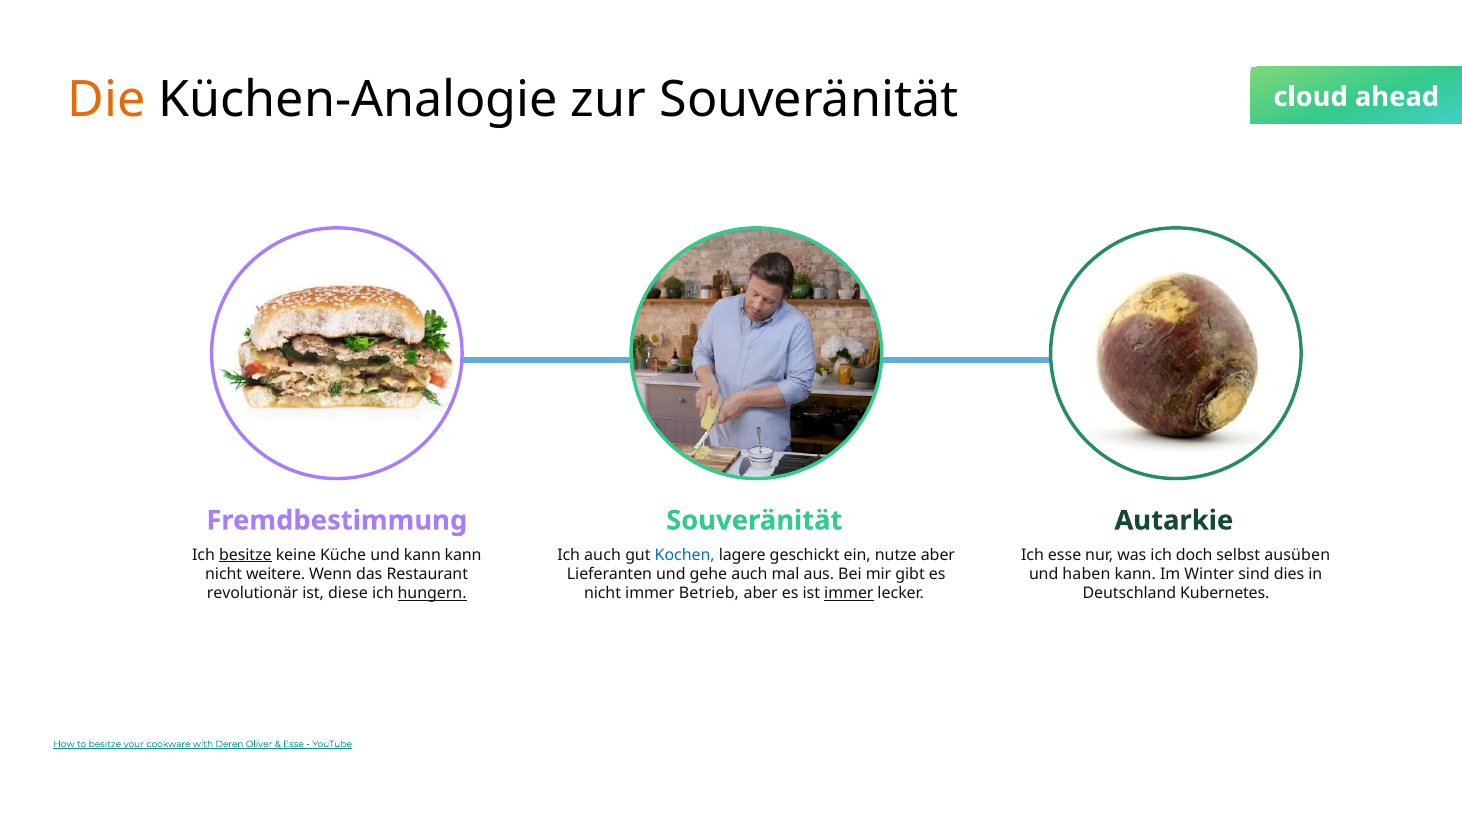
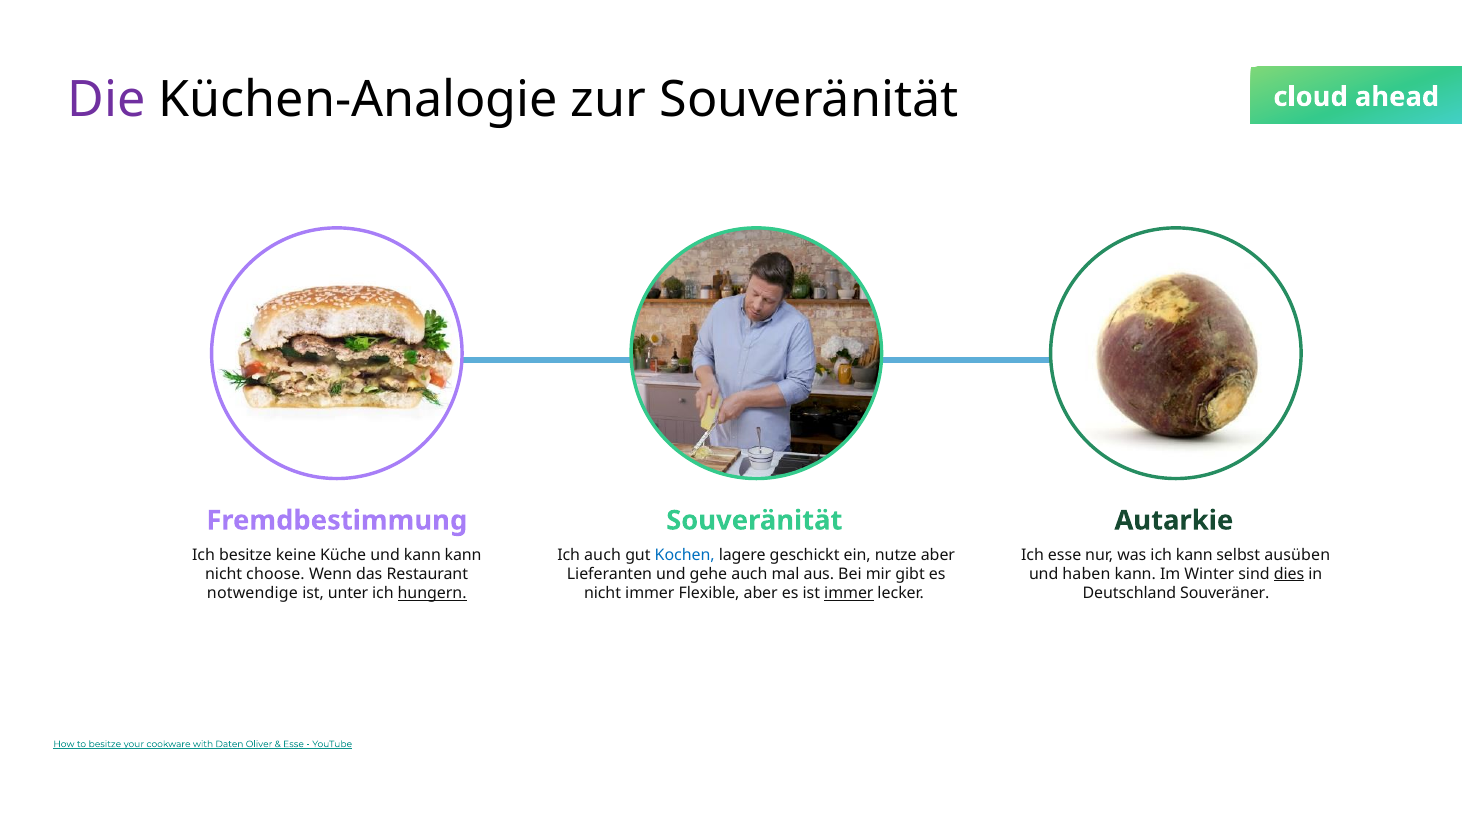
Die colour: orange -> purple (107, 100)
besitze underline: present -> none (245, 554)
ich doch: doch -> kann (1194, 554)
weitere: weitere -> choose (276, 574)
dies underline: none -> present (1289, 574)
revolutionär: revolutionär -> notwendige (252, 593)
diese: diese -> unter (348, 593)
Betrieb: Betrieb -> Flexible (709, 593)
Kubernetes: Kubernetes -> Souveräner (1225, 593)
Deren: Deren -> Daten (229, 743)
